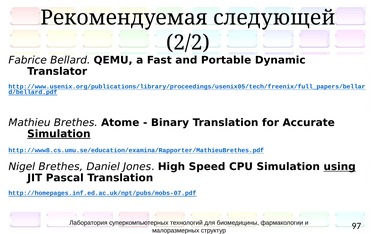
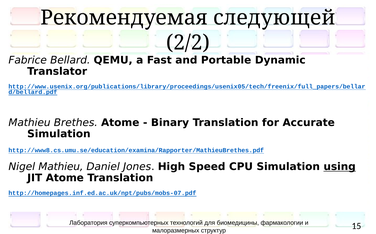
Simulation underline: present -> none (59, 134)
Nigel Brethes: Brethes -> Mathieu (61, 167)
JIT Pascal: Pascal -> Atome (65, 178)
97: 97 -> 15 (356, 226)
